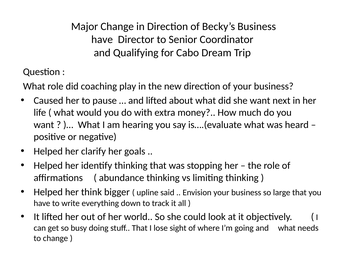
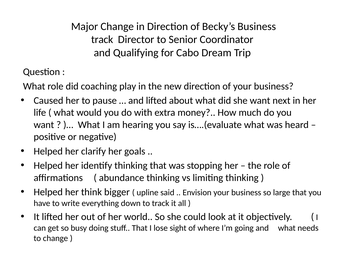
have: have -> track (102, 40)
